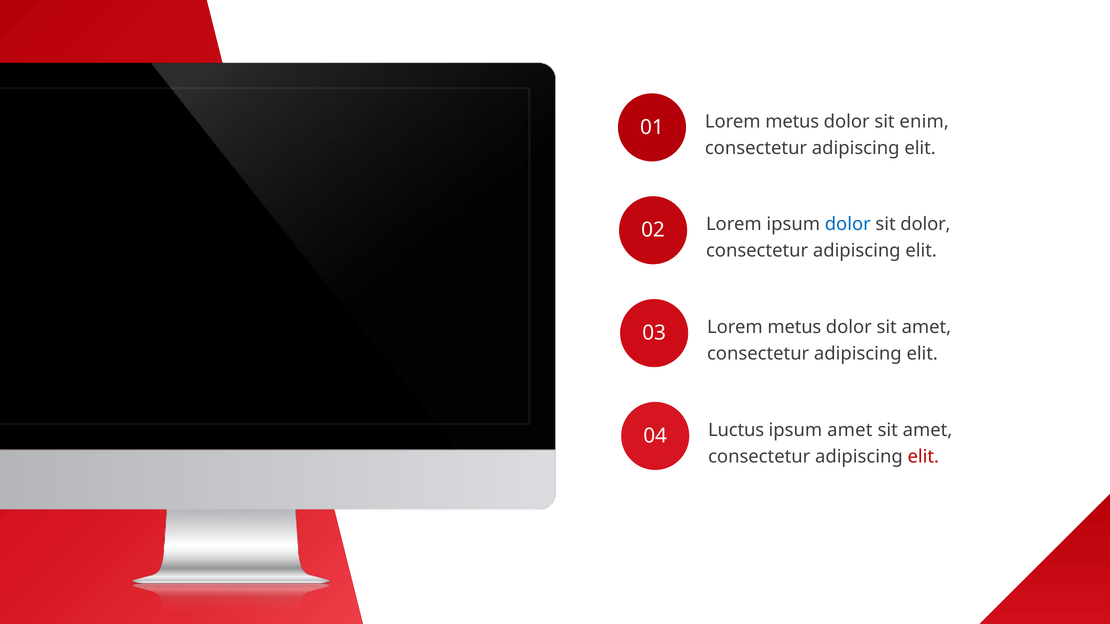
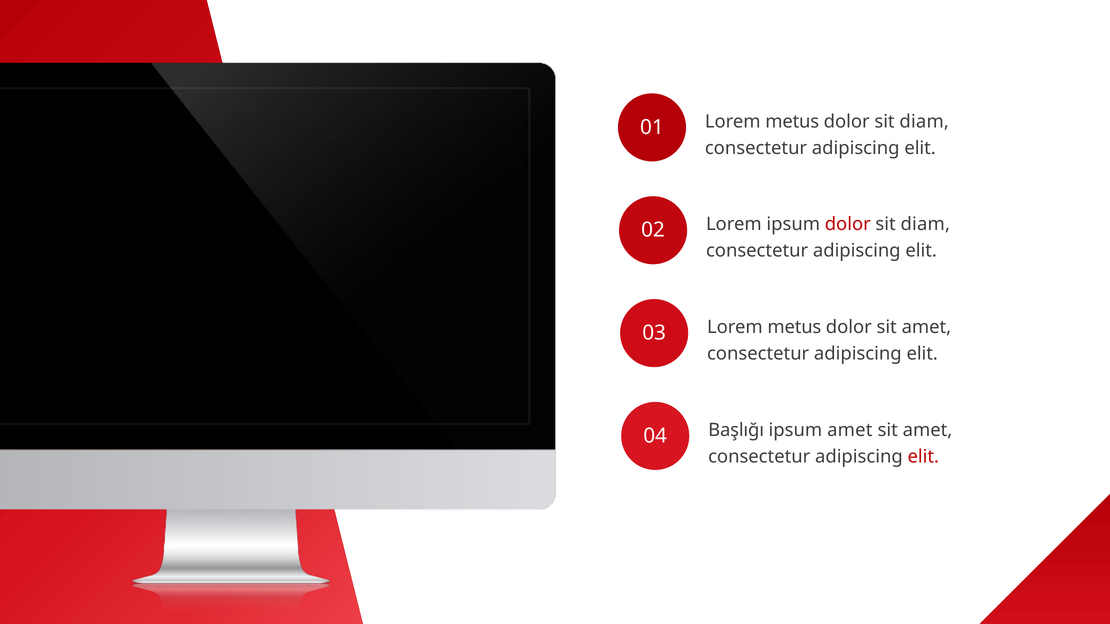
enim: enim -> diam (924, 121)
dolor colour: blue -> red (848, 224)
dolor: dolor -> diam (925, 224)
Luctus: Luctus -> Başlığı (736, 430)
